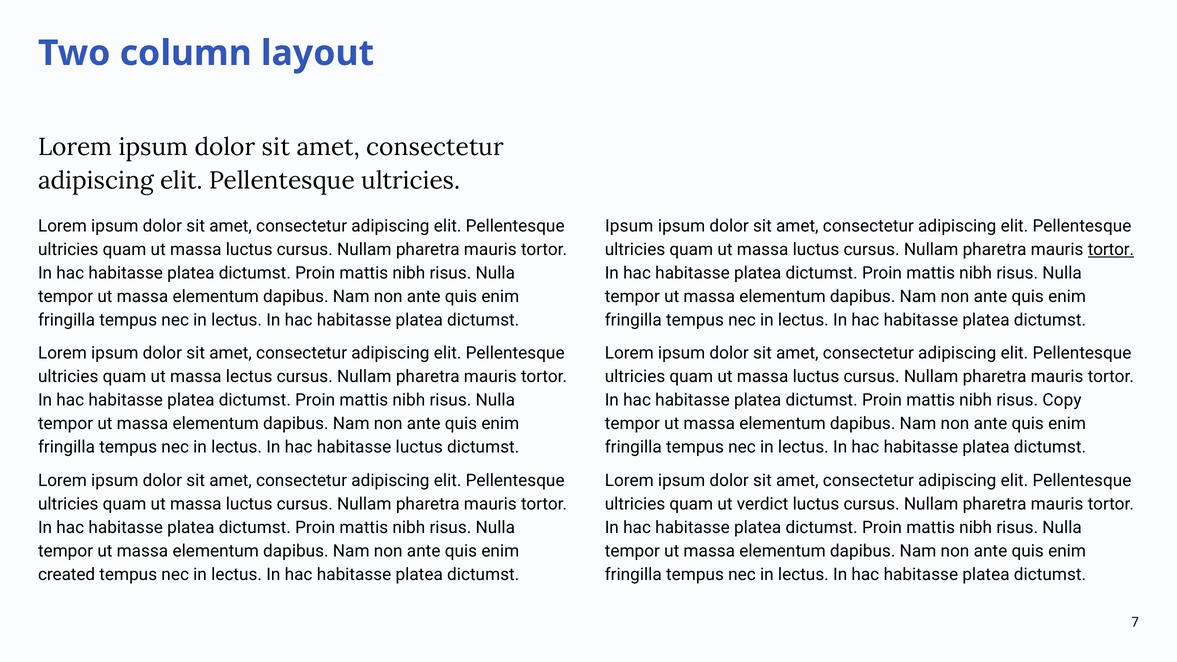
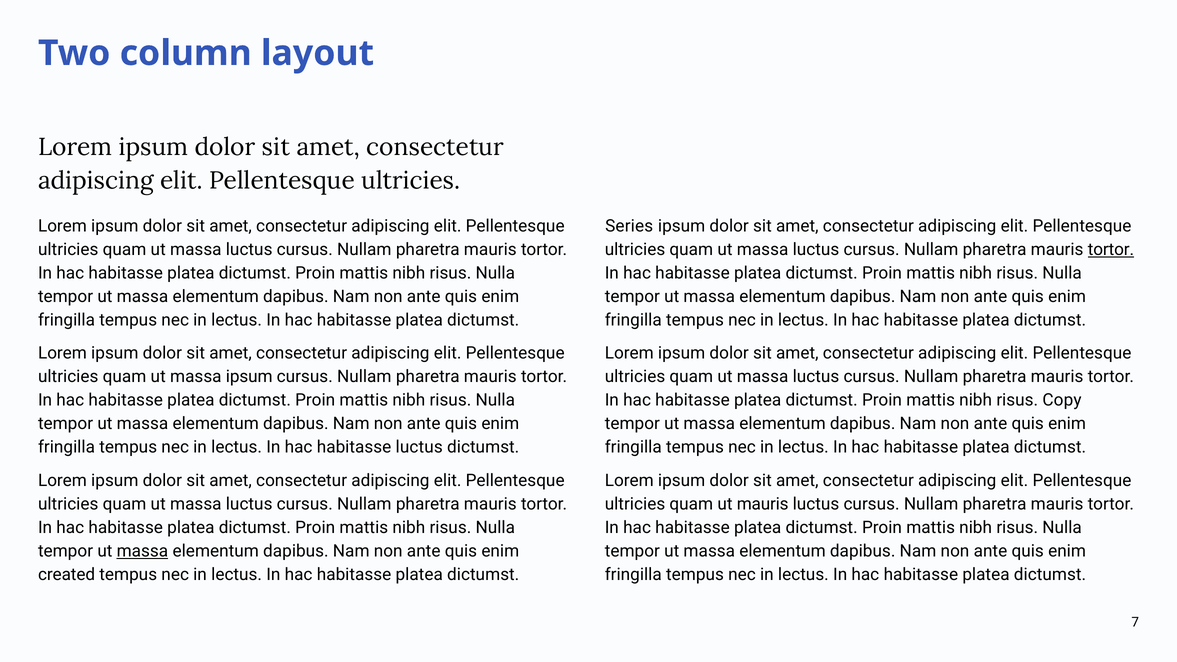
Ipsum: Ipsum -> Series (629, 226)
massa lectus: lectus -> ipsum (249, 377)
ut verdict: verdict -> mauris (763, 504)
massa underline: none -> present (142, 551)
